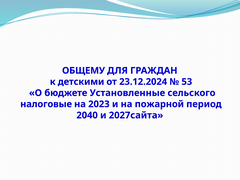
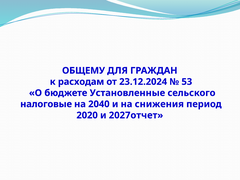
детскими: детскими -> расходам (81, 82)
2023: 2023 -> 2040 (99, 104)
пожарной: пожарной -> снижения (159, 104)
2040: 2040 -> 2020 (87, 115)
2027сайта: 2027сайта -> 2027отчет (136, 115)
